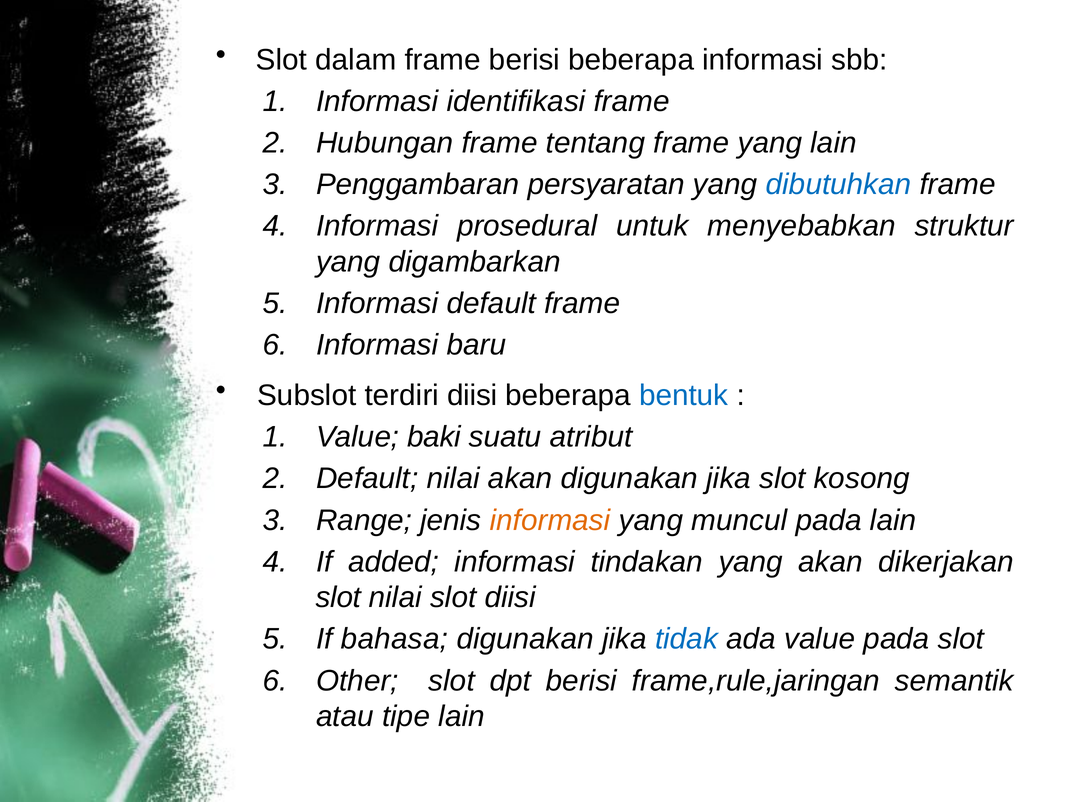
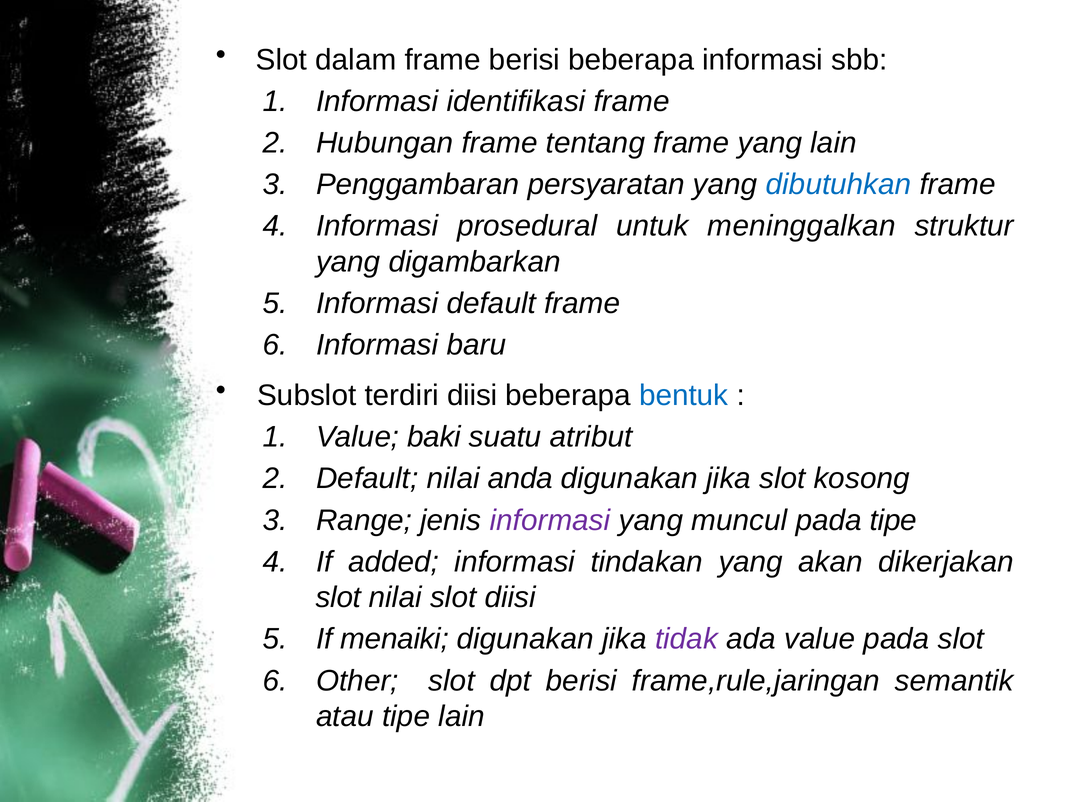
menyebabkan: menyebabkan -> meninggalkan (802, 226)
nilai akan: akan -> anda (520, 479)
informasi colour: orange -> purple (550, 521)
pada lain: lain -> tipe (893, 521)
bahasa: bahasa -> menaiki (395, 640)
tidak colour: blue -> purple (686, 640)
